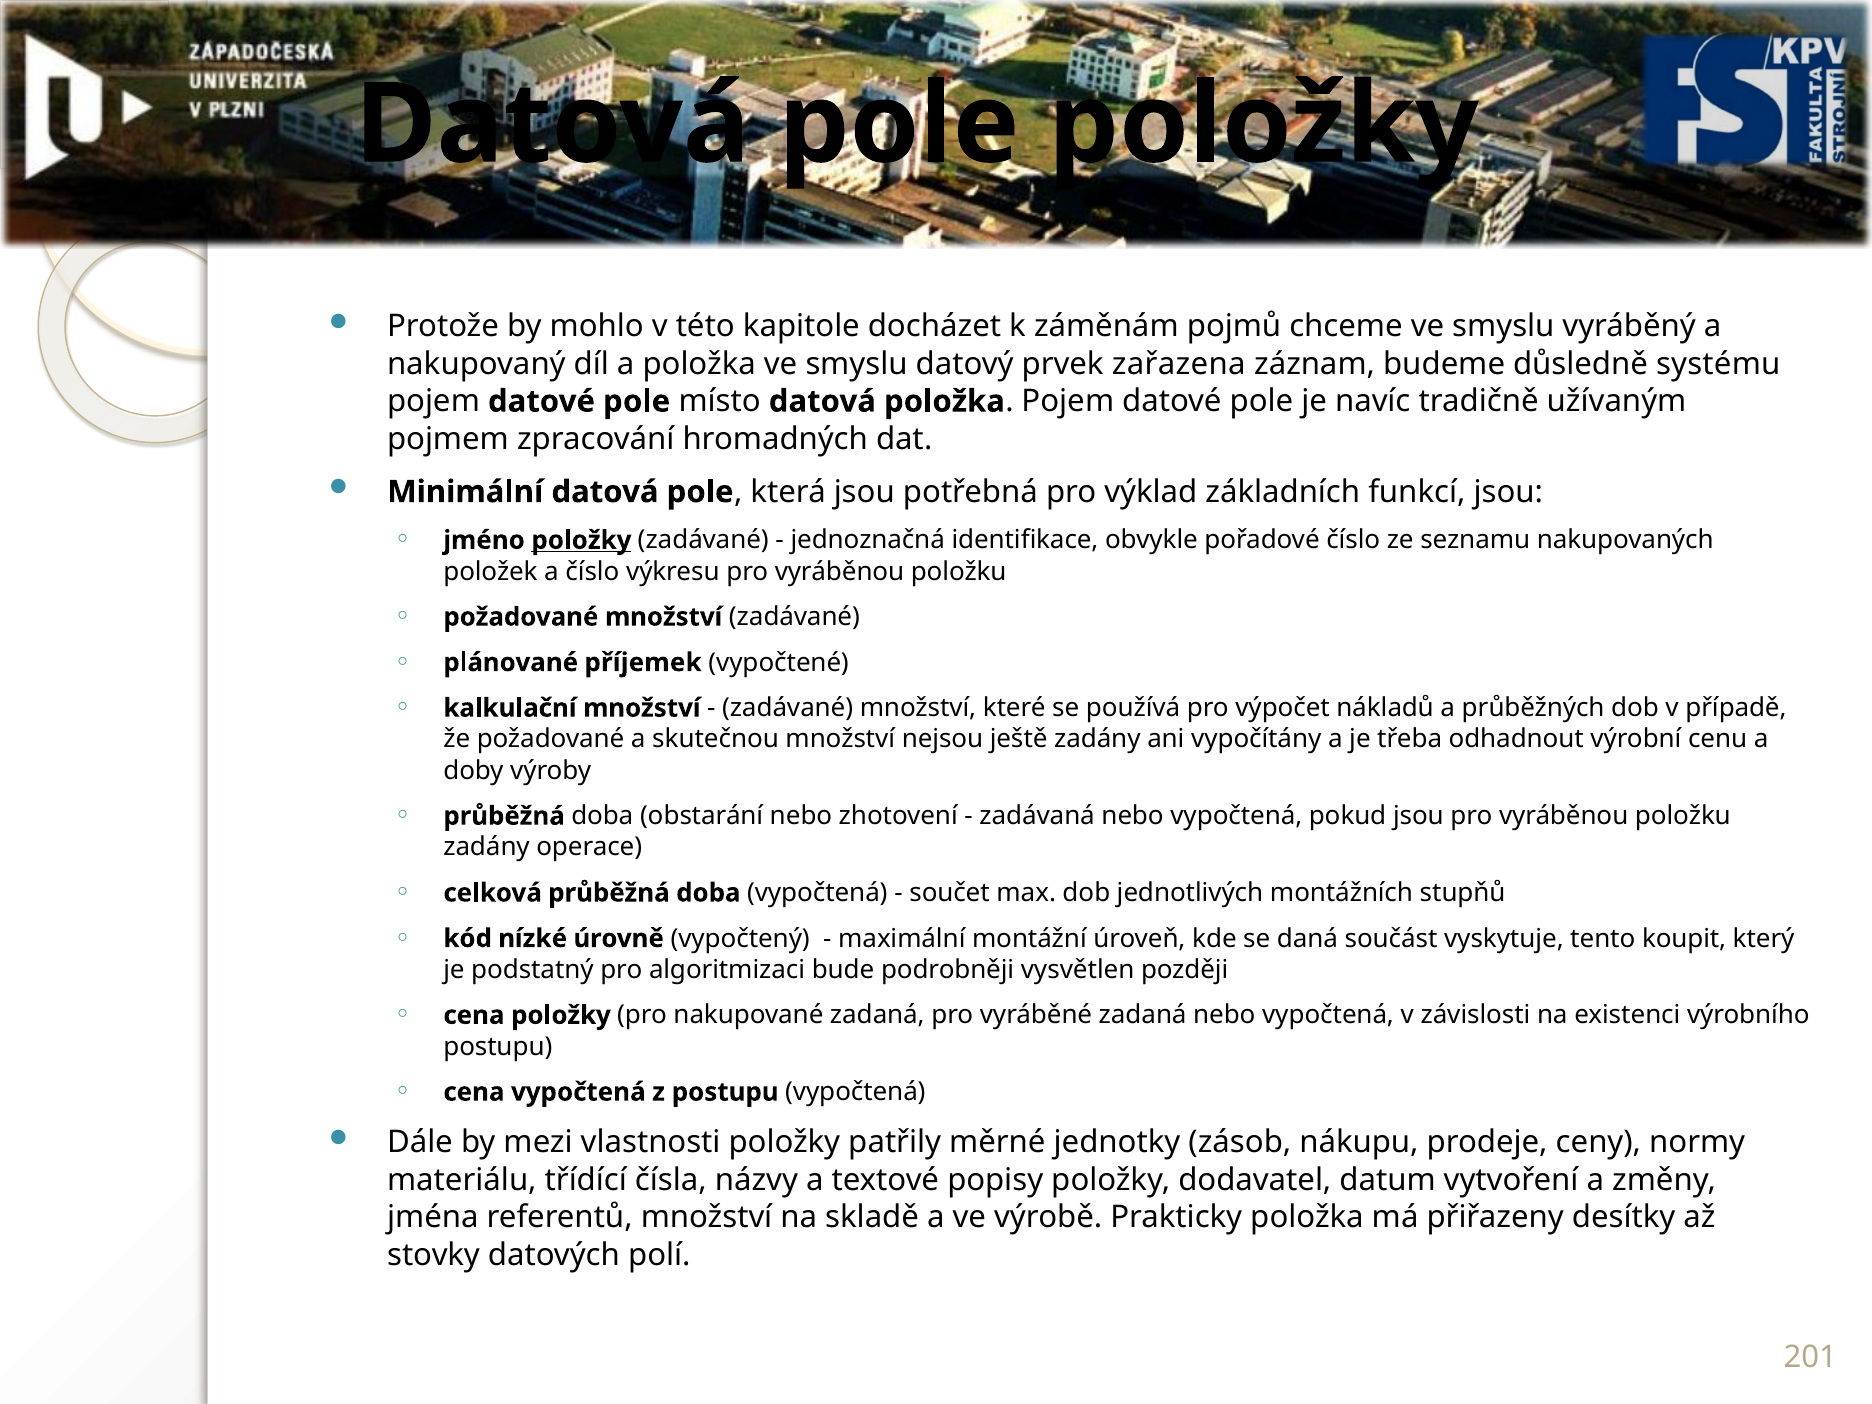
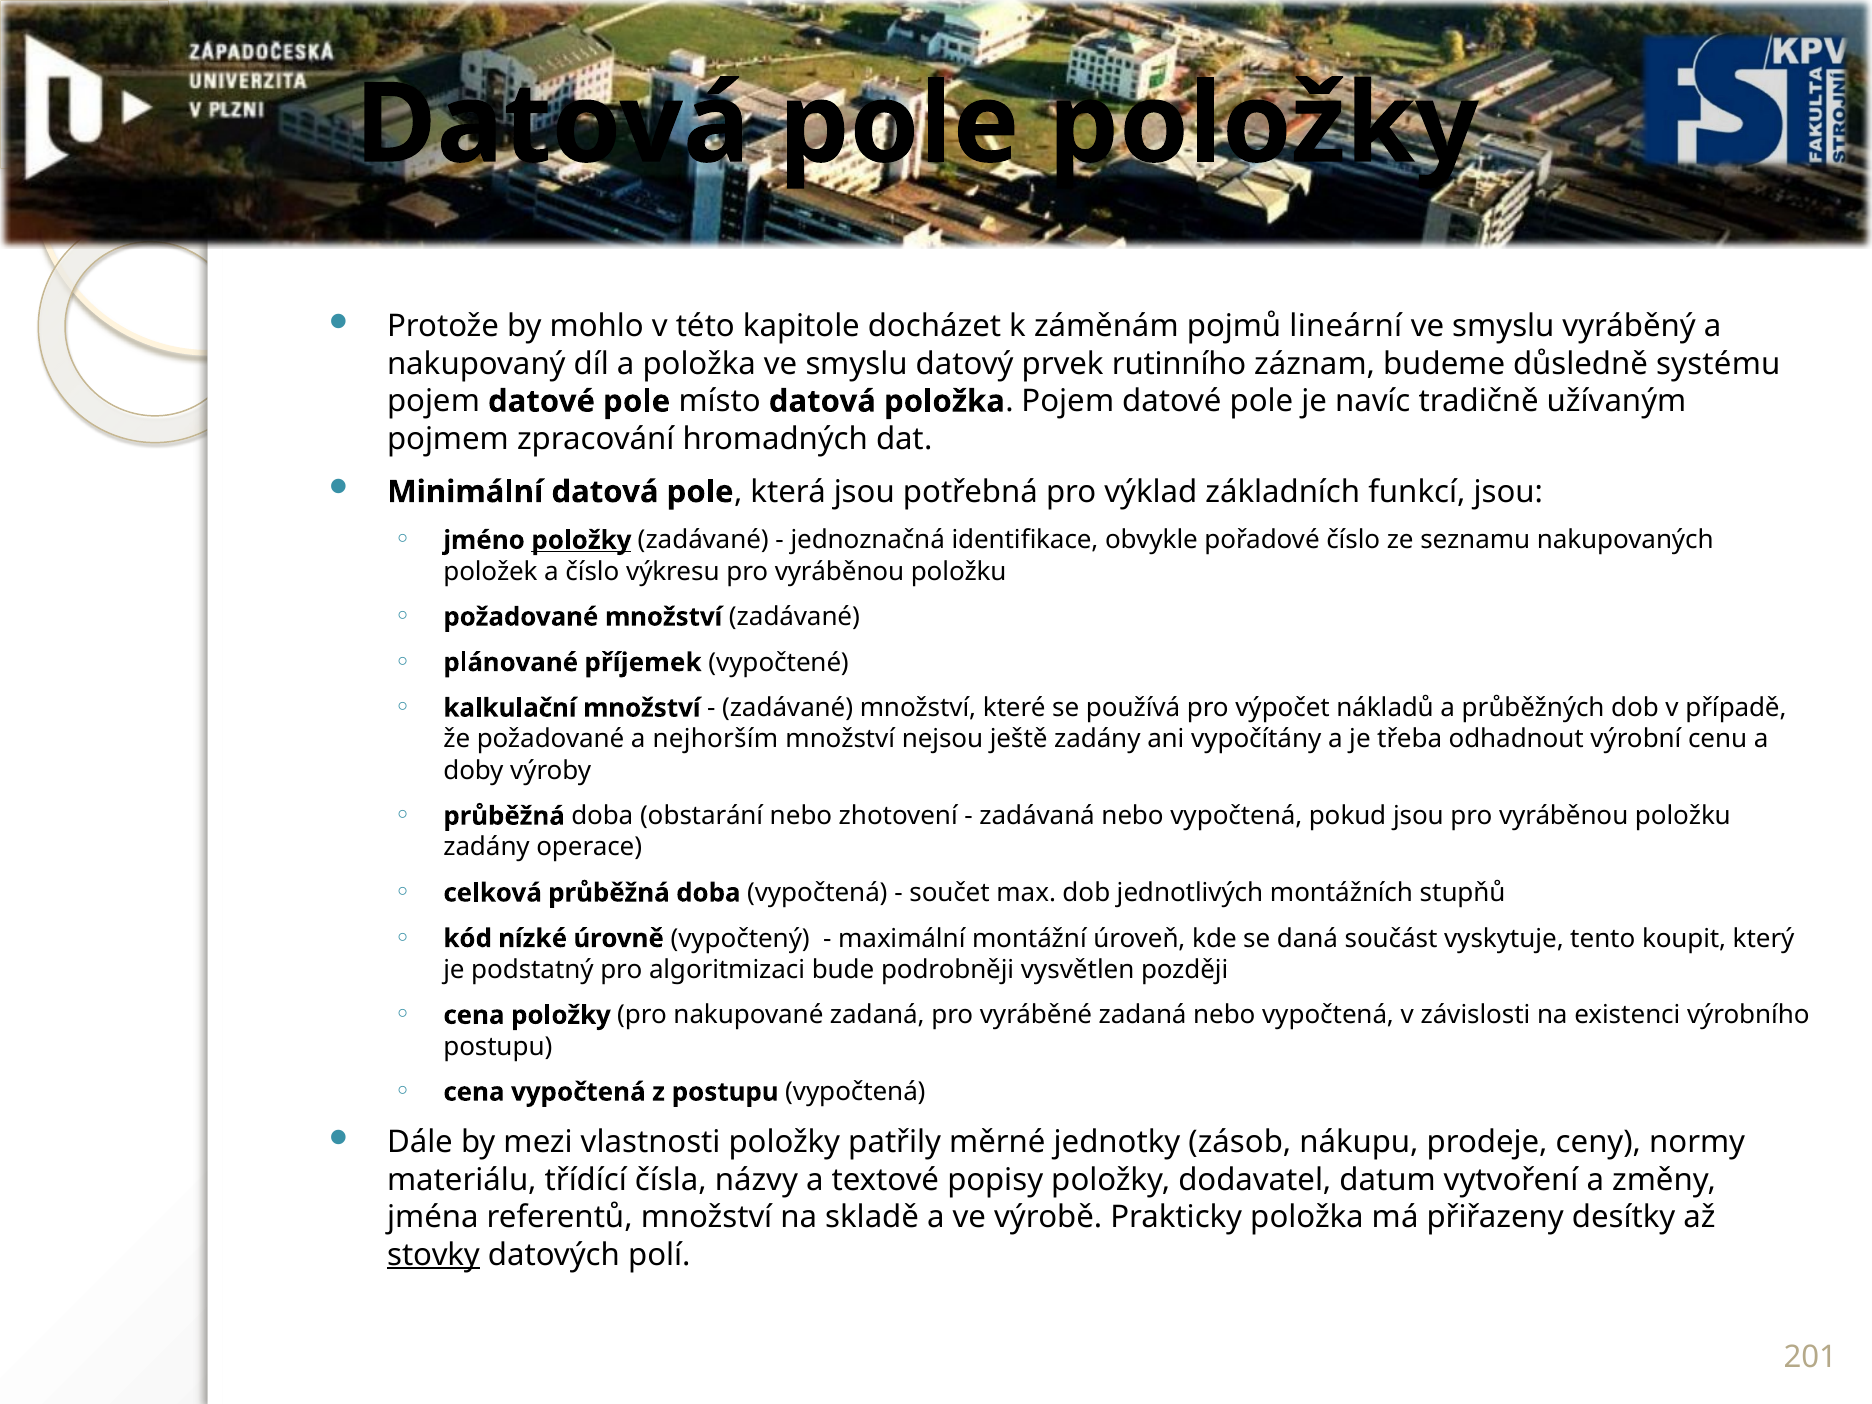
chceme: chceme -> lineární (1346, 327)
zařazena: zařazena -> rutinního (1179, 364)
skutečnou: skutečnou -> nejhorším (715, 739)
stovky underline: none -> present (434, 1255)
